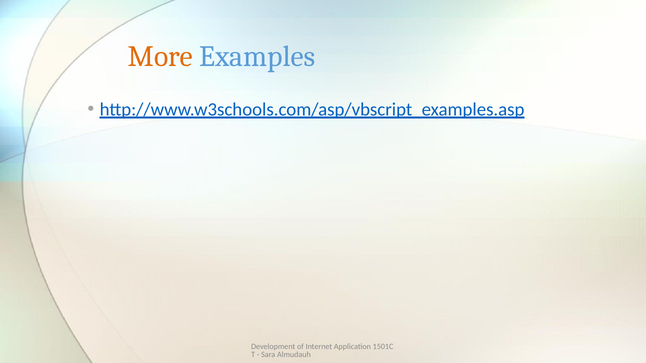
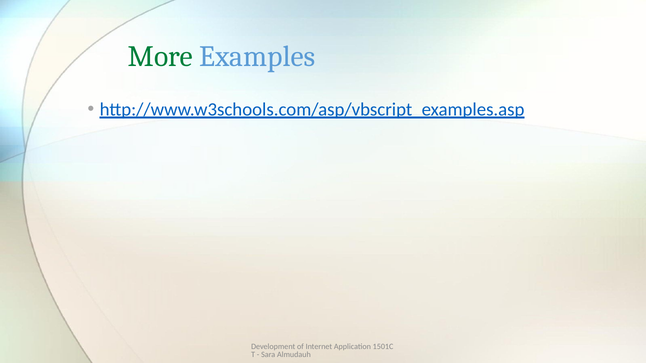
More colour: orange -> green (160, 57)
